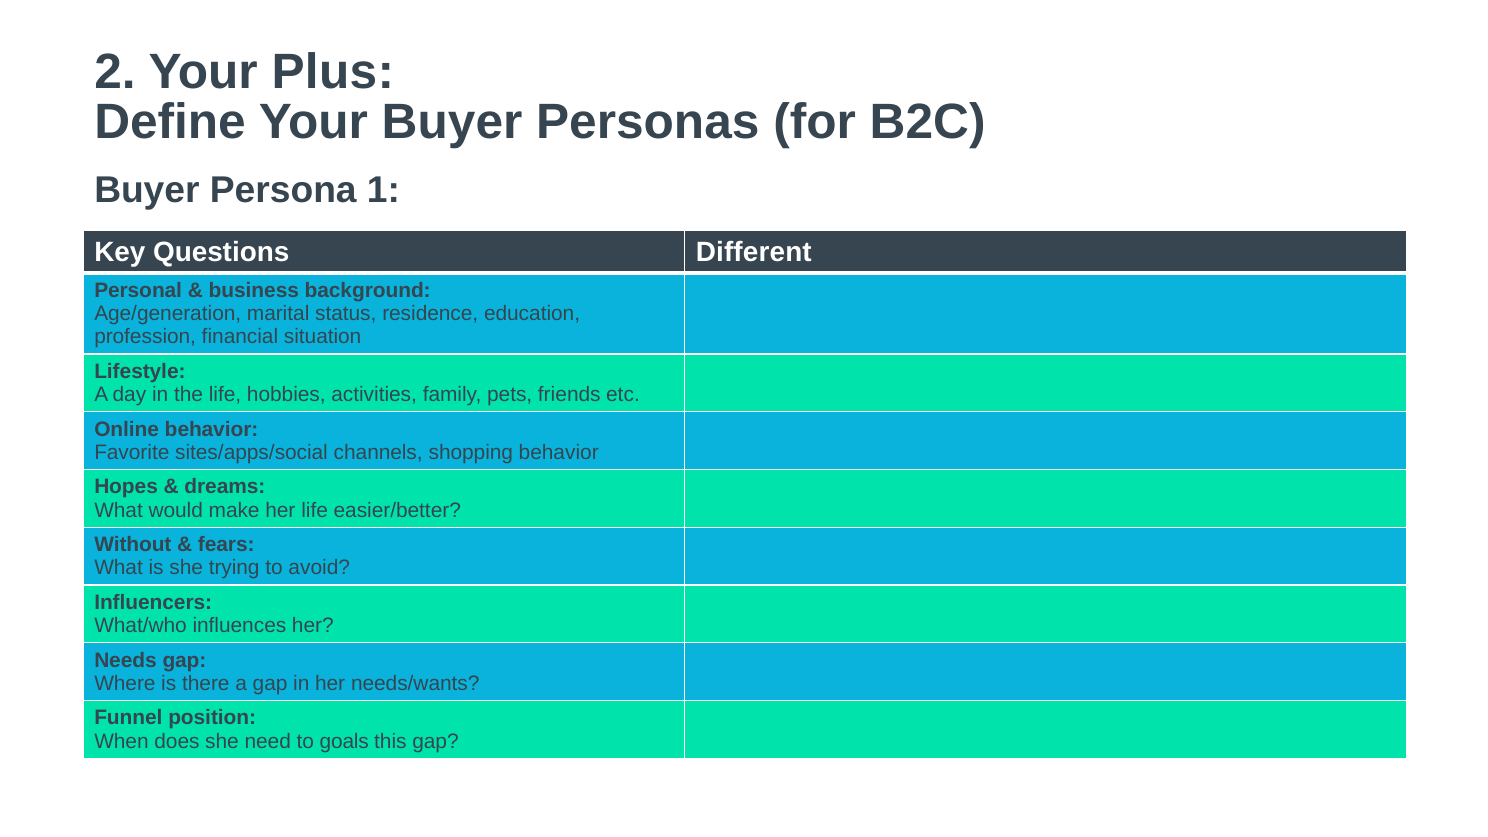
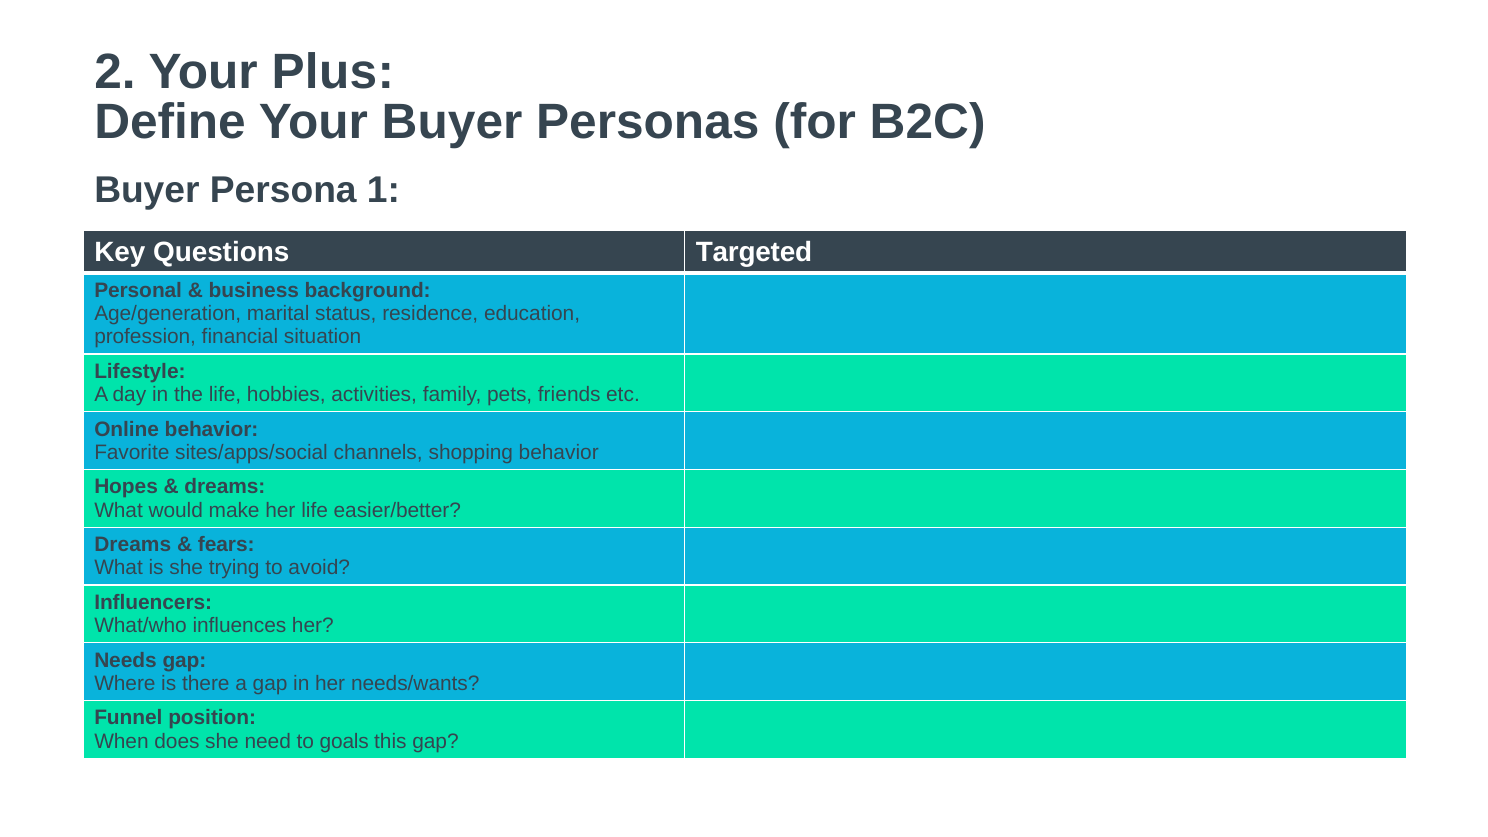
Different: Different -> Targeted (754, 252)
Without: Without -> Dreams (133, 545)
